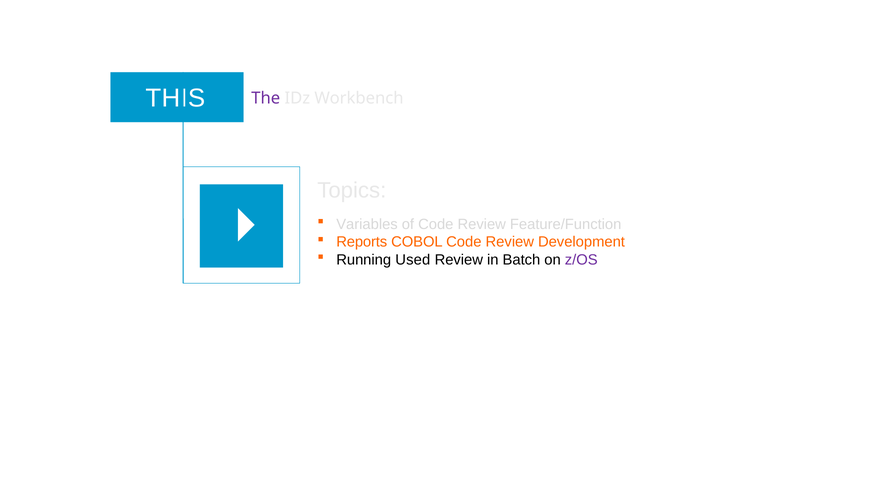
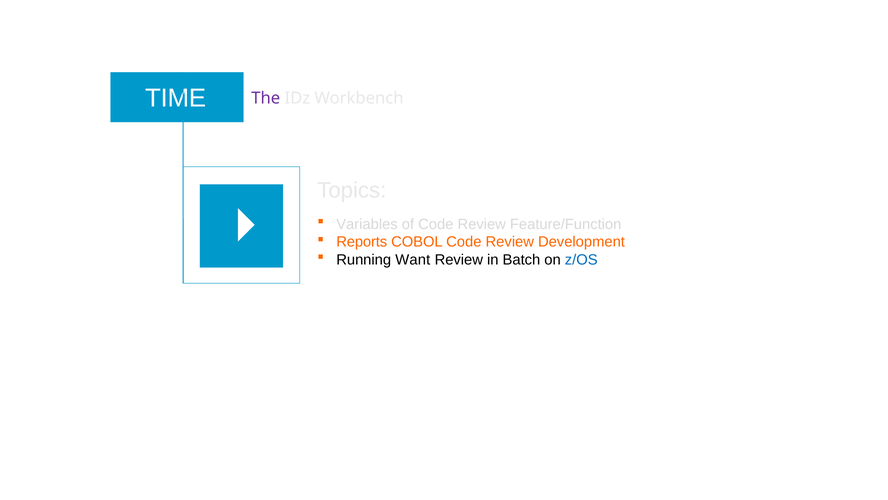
THIS: THIS -> TIME (176, 98)
Used: Used -> Want (413, 260)
z/OS colour: purple -> blue (581, 260)
